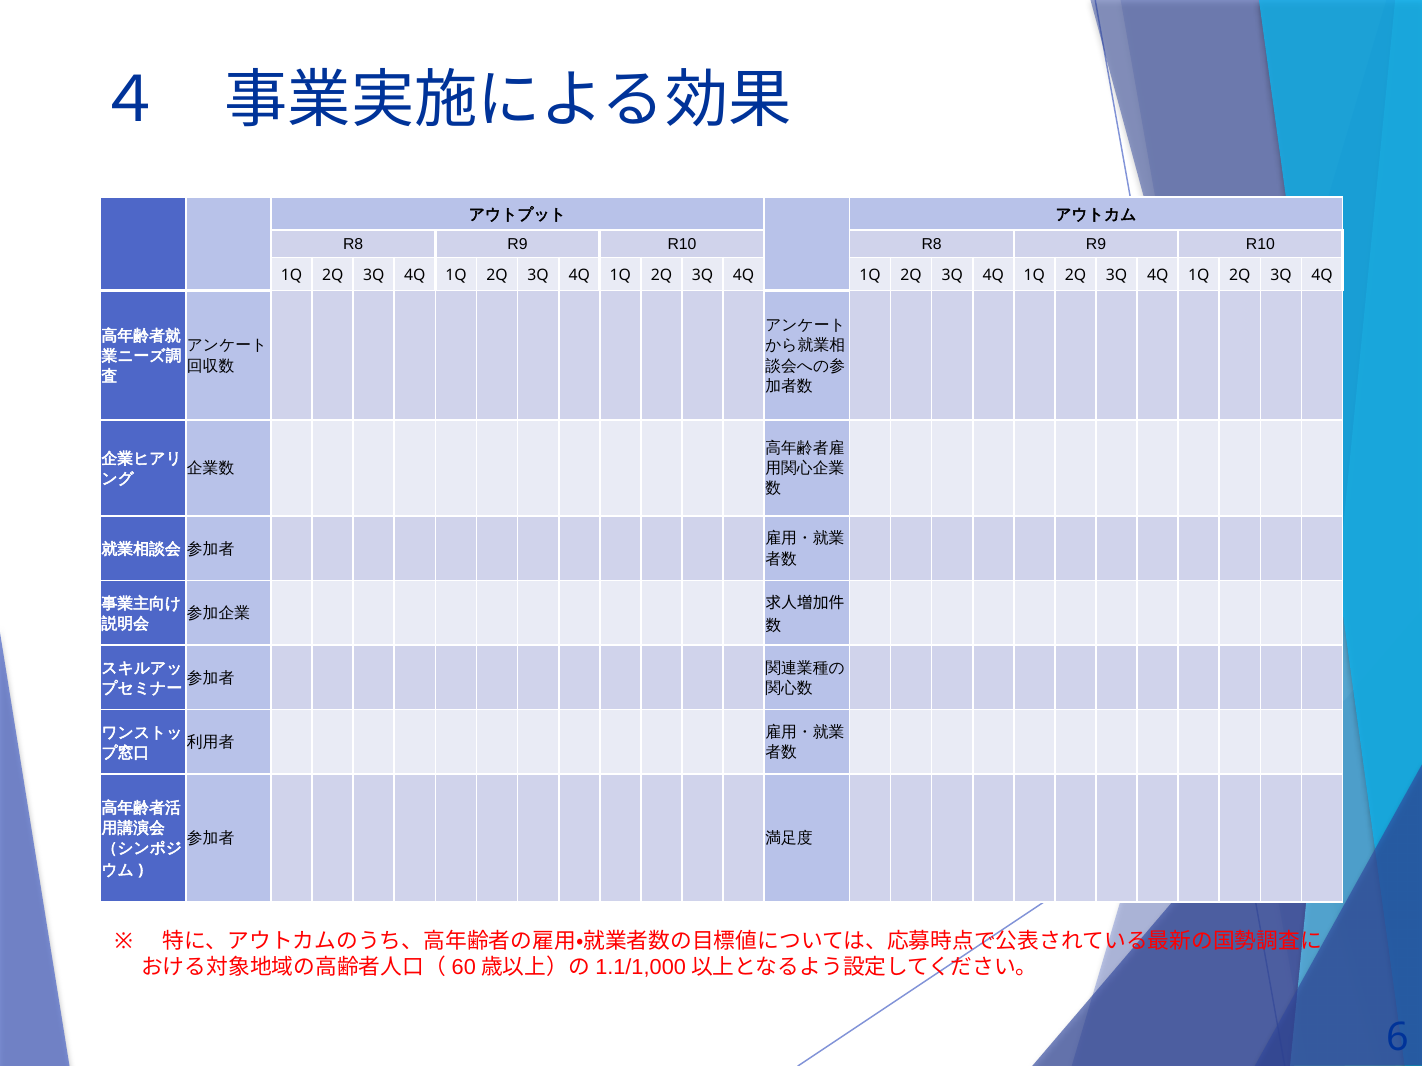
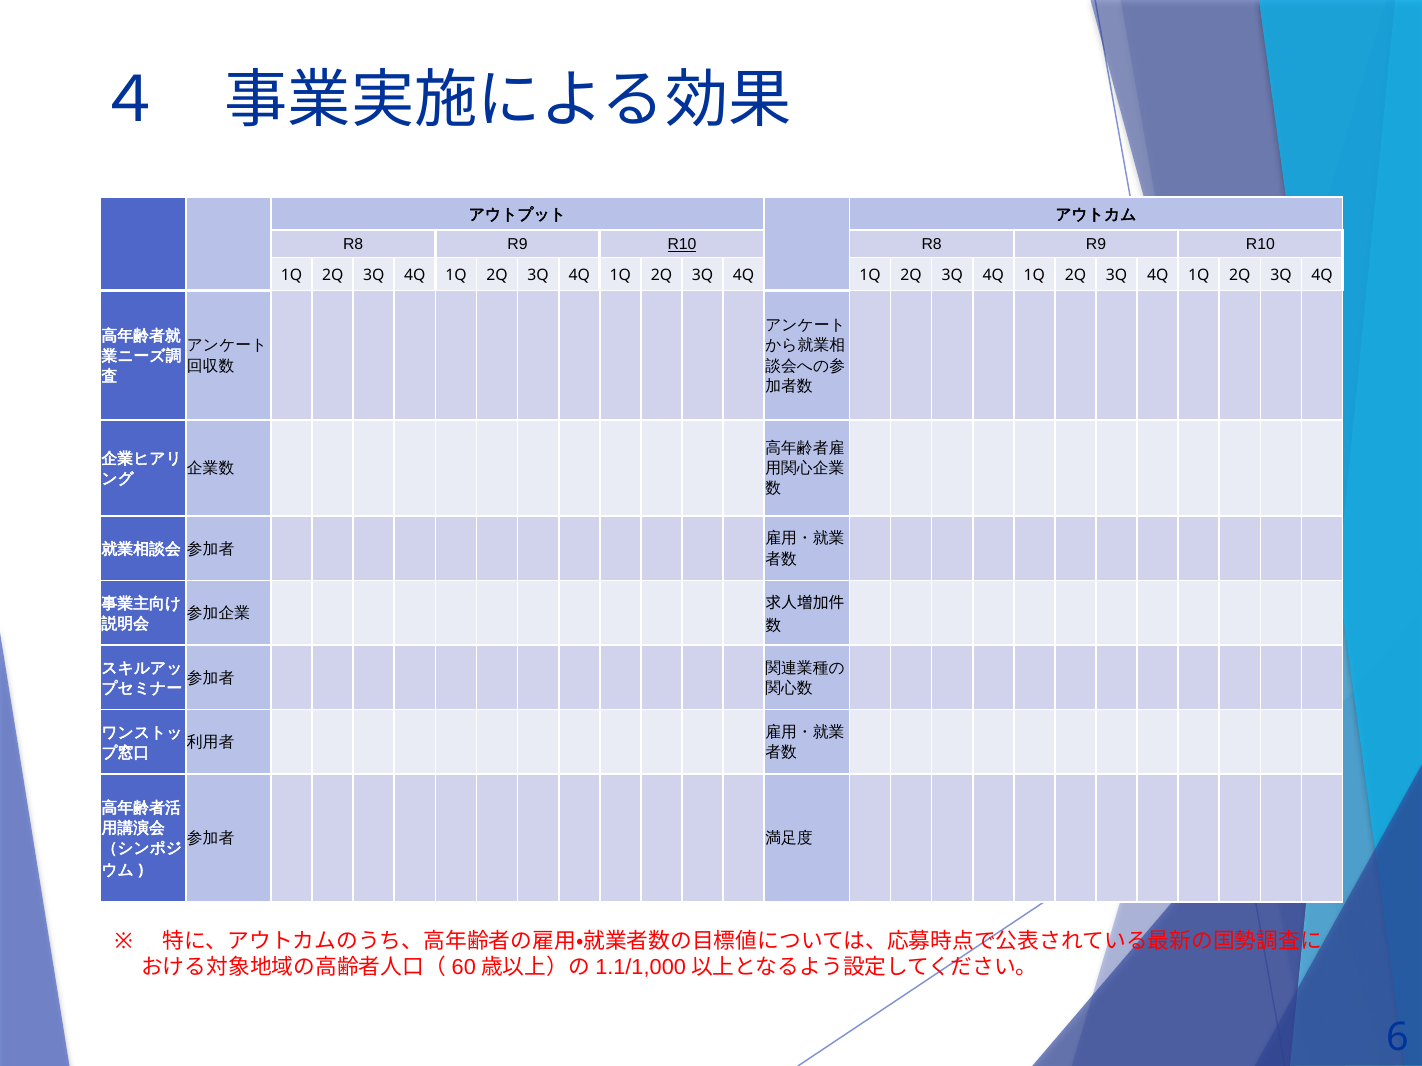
R10 underline: none -> present (682, 245)
